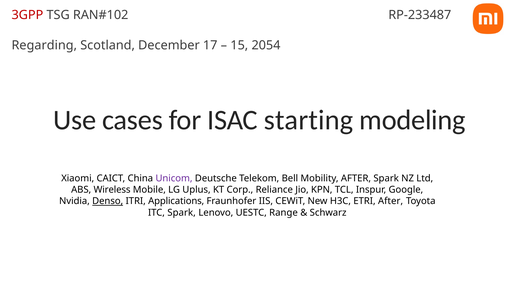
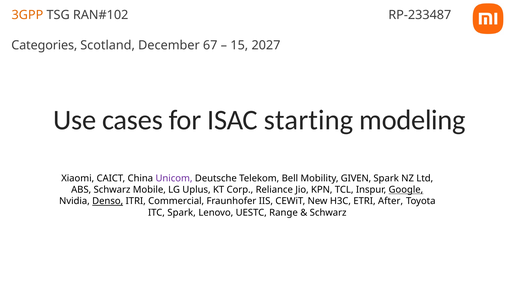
3GPP colour: red -> orange (27, 15)
Regarding: Regarding -> Categories (44, 45)
17: 17 -> 67 (210, 45)
2054: 2054 -> 2027 (266, 45)
Mobility AFTER: AFTER -> GIVEN (356, 178)
ABS Wireless: Wireless -> Schwarz (112, 189)
Google underline: none -> present (406, 189)
Applications: Applications -> Commercial (176, 201)
